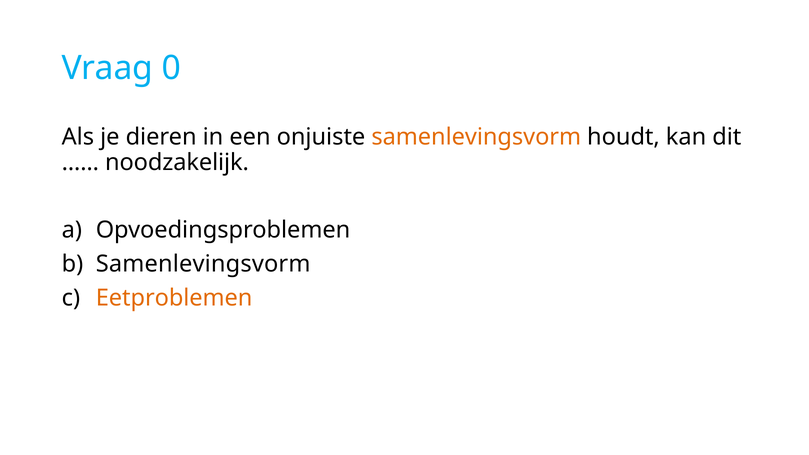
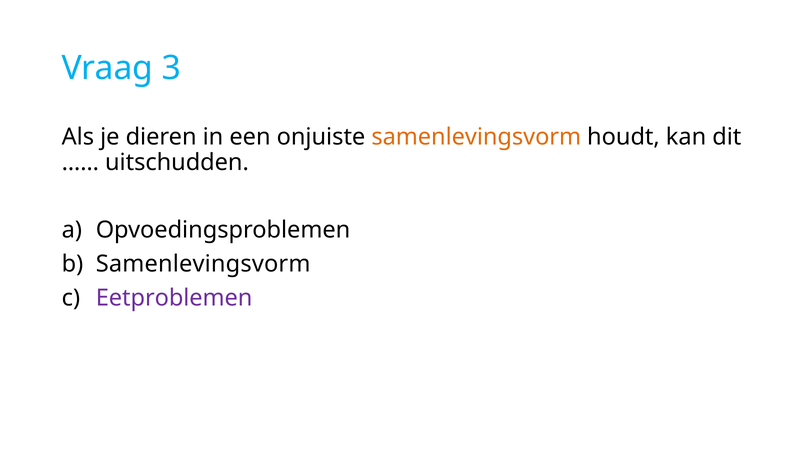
0: 0 -> 3 (172, 68)
noodzakelijk: noodzakelijk -> uitschudden (177, 162)
Eetproblemen colour: orange -> purple (174, 298)
